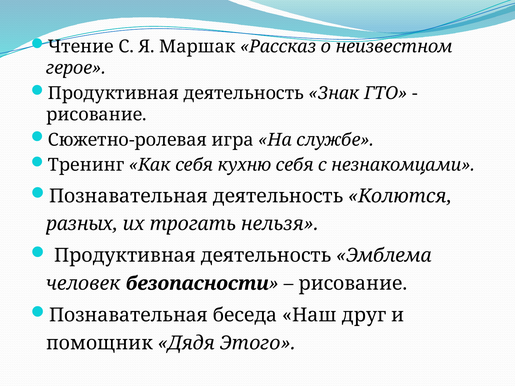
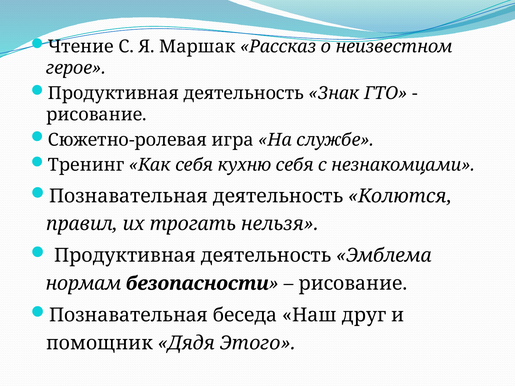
разных: разных -> правил (82, 224)
человек: человек -> нормам (84, 284)
